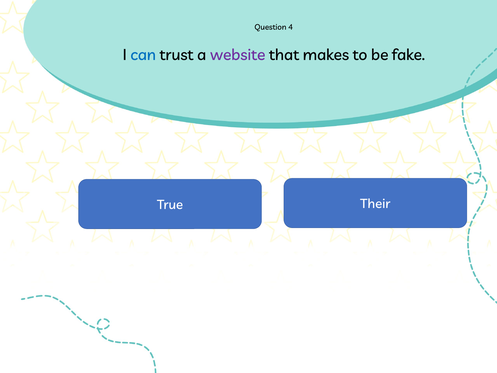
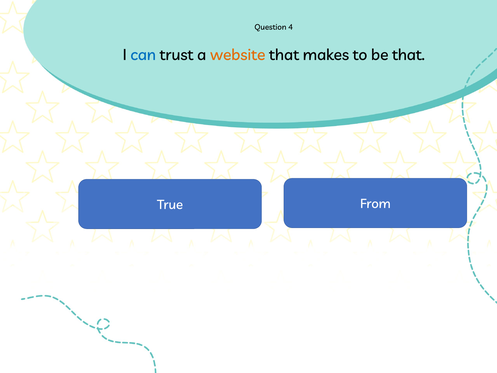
website colour: purple -> orange (238, 55)
be fake: fake -> that (408, 55)
Their: Their -> From (375, 204)
